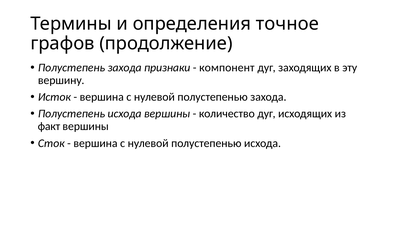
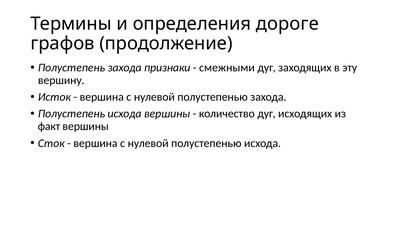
точное: точное -> дороге (287, 24)
компонент: компонент -> смежными (227, 68)
